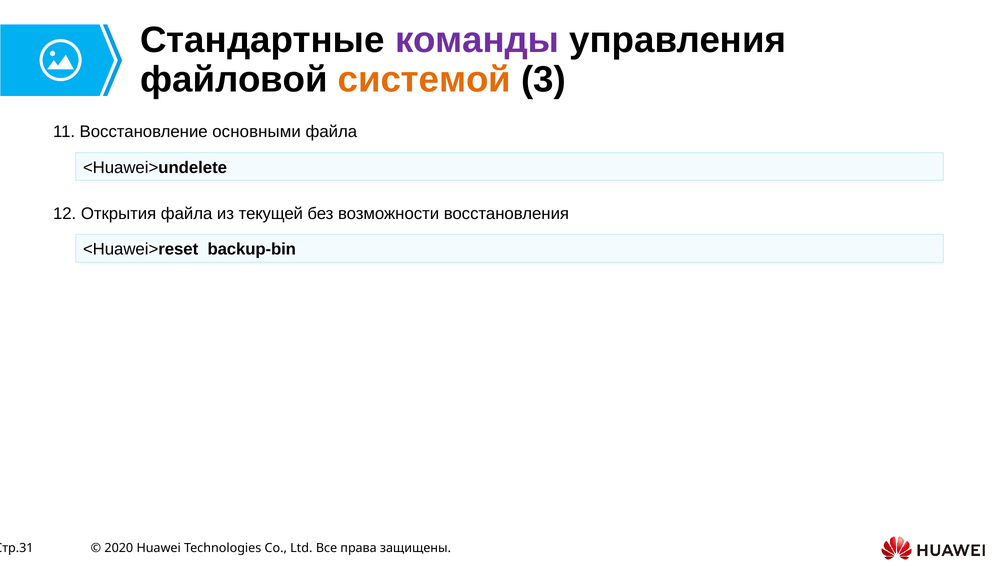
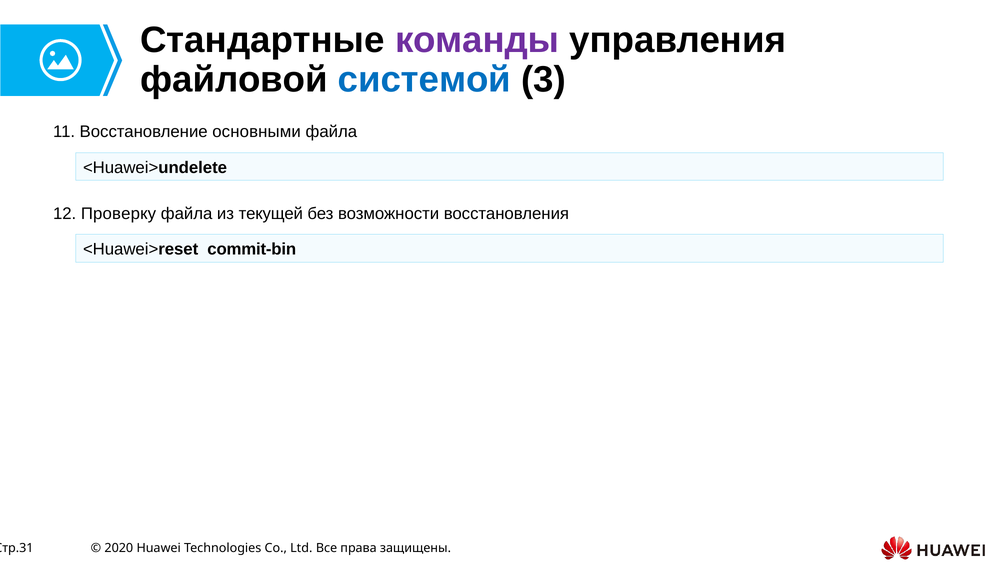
системой colour: orange -> blue (424, 80)
Открытия: Открытия -> Проверку (118, 214)
backup-bin: backup-bin -> commit-bin (252, 249)
